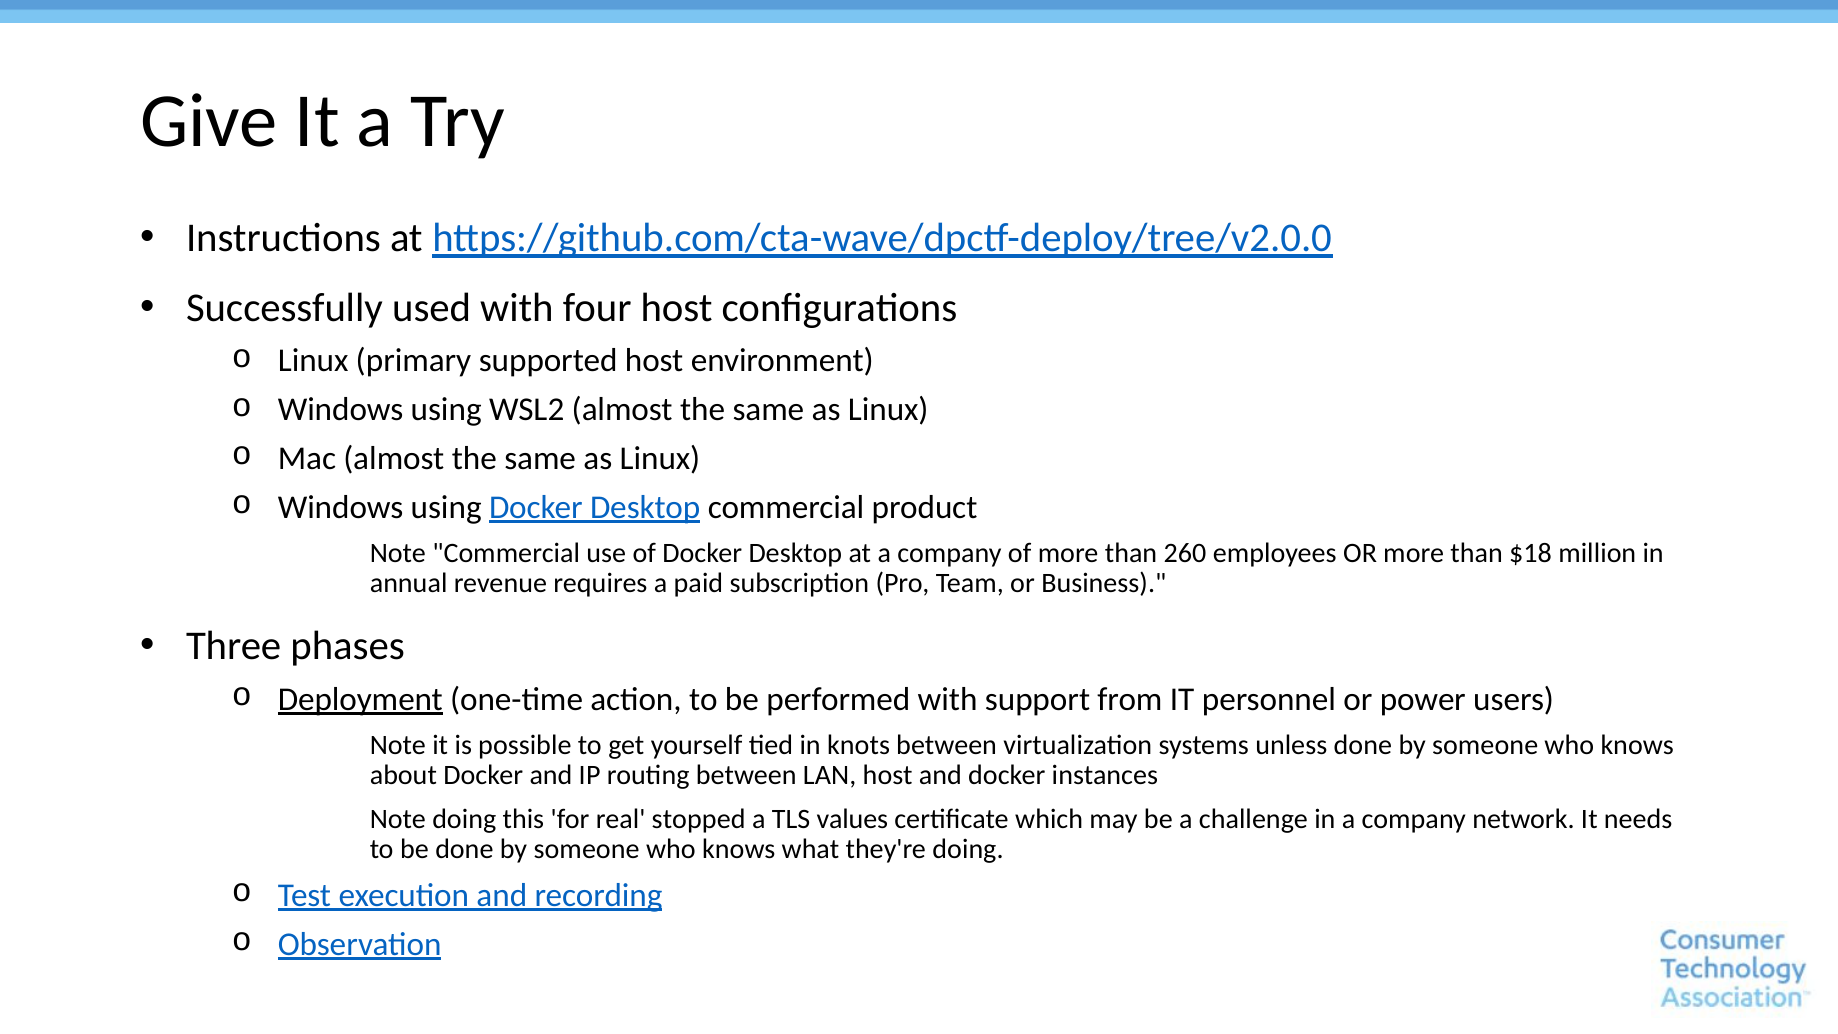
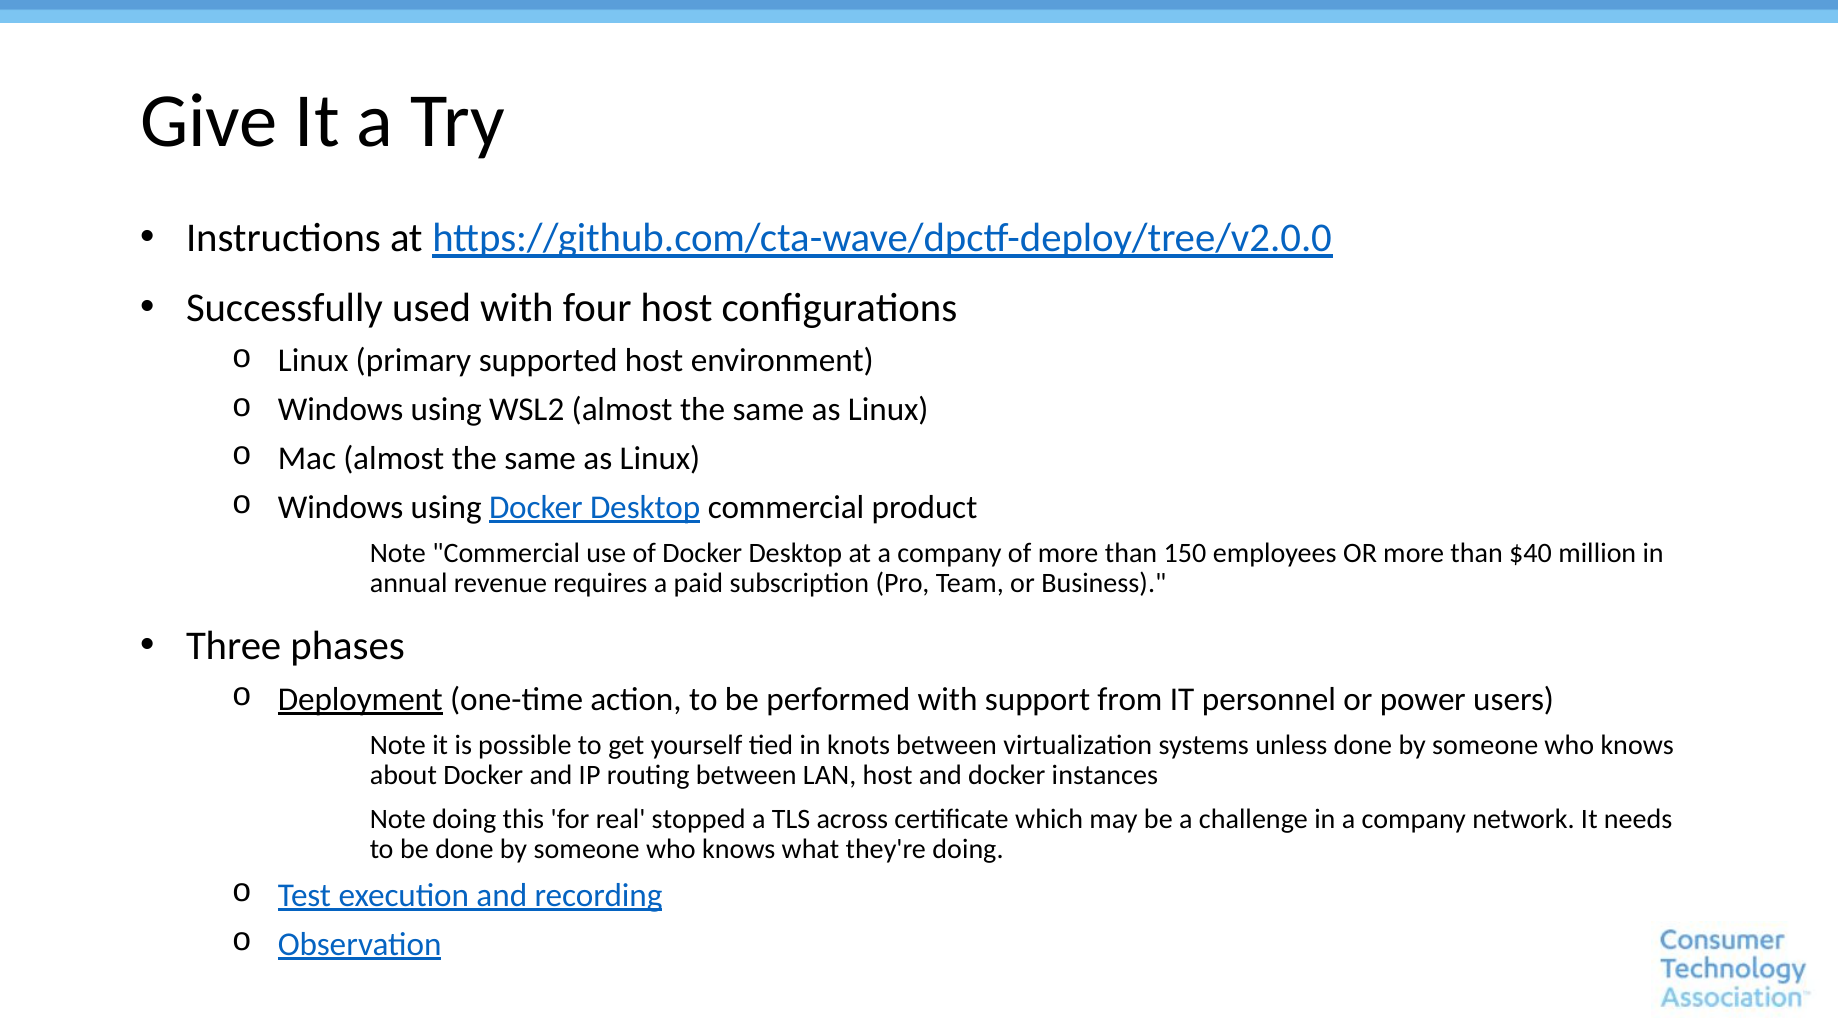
260: 260 -> 150 (1185, 553)
$18: $18 -> $40 (1531, 553)
values: values -> across (852, 819)
